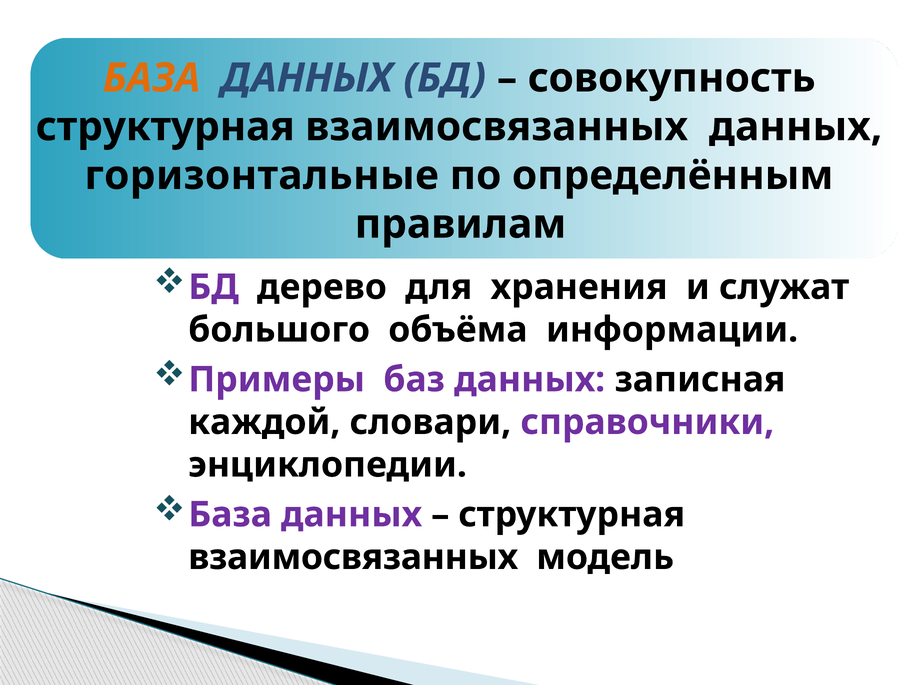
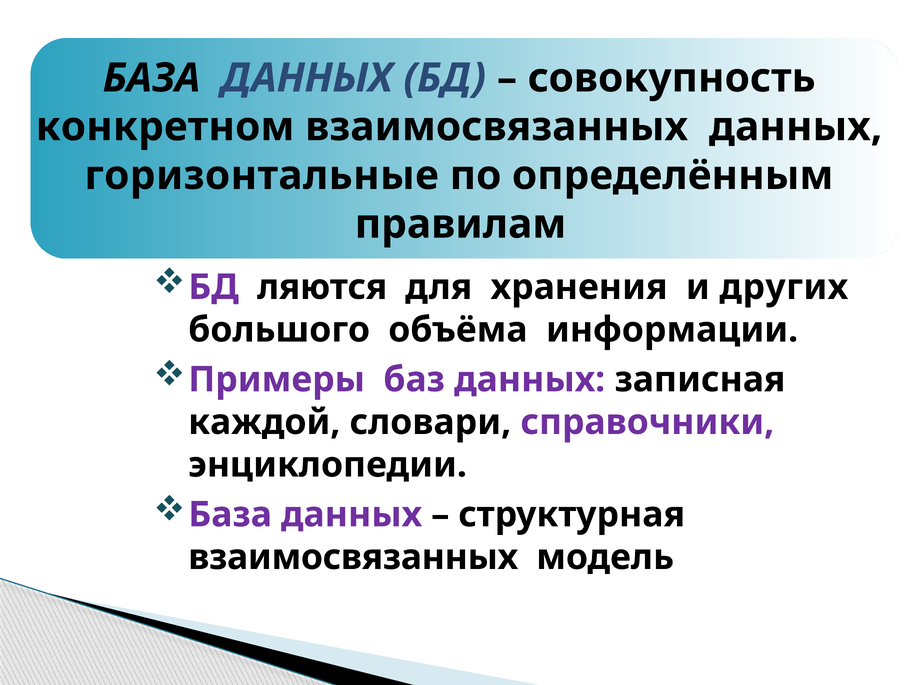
БАЗА colour: orange -> black (152, 78)
структурная: структурная -> конкретном (165, 127)
дерево: дерево -> ляются (322, 287)
служат: служат -> других (784, 287)
